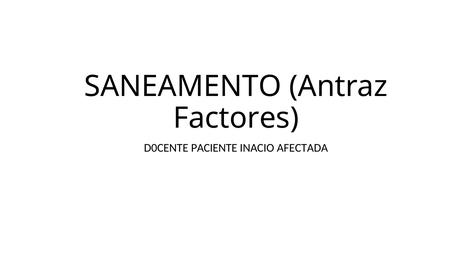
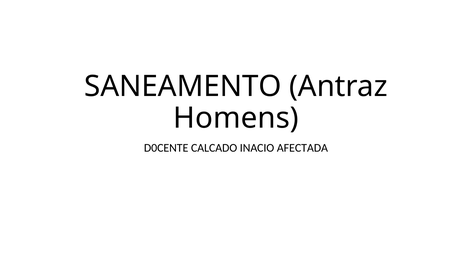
Factores: Factores -> Homens (236, 118)
PACIENTE: PACIENTE -> CALCADO (214, 148)
